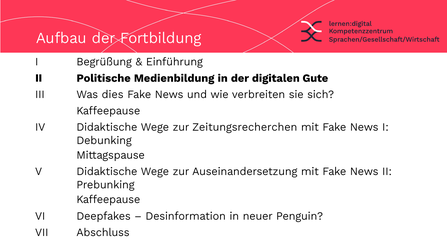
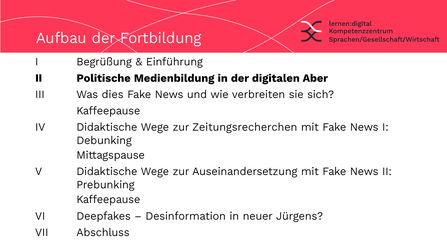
Gute: Gute -> Aber (315, 78)
Penguin: Penguin -> Jürgens (300, 216)
